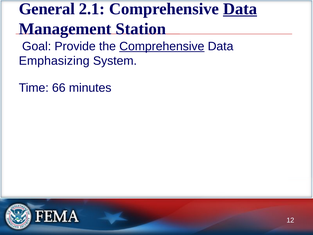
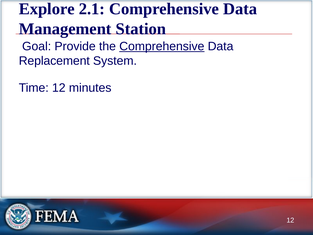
General: General -> Explore (47, 9)
Data underline: present -> none (240, 9)
Emphasizing: Emphasizing -> Replacement (54, 61)
Time 66: 66 -> 12 (59, 88)
